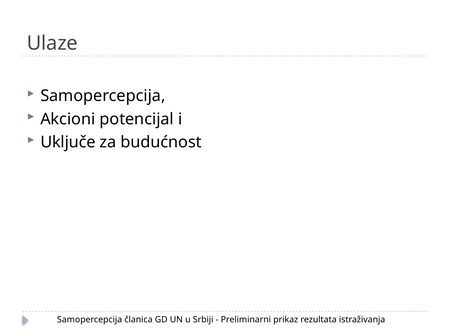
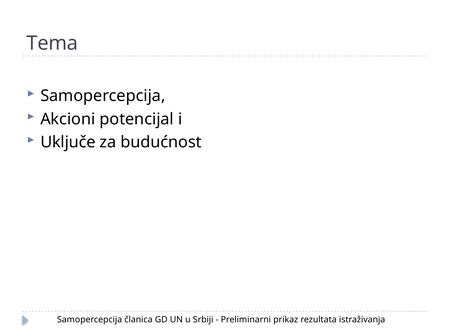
Ulaze: Ulaze -> Tema (52, 43)
